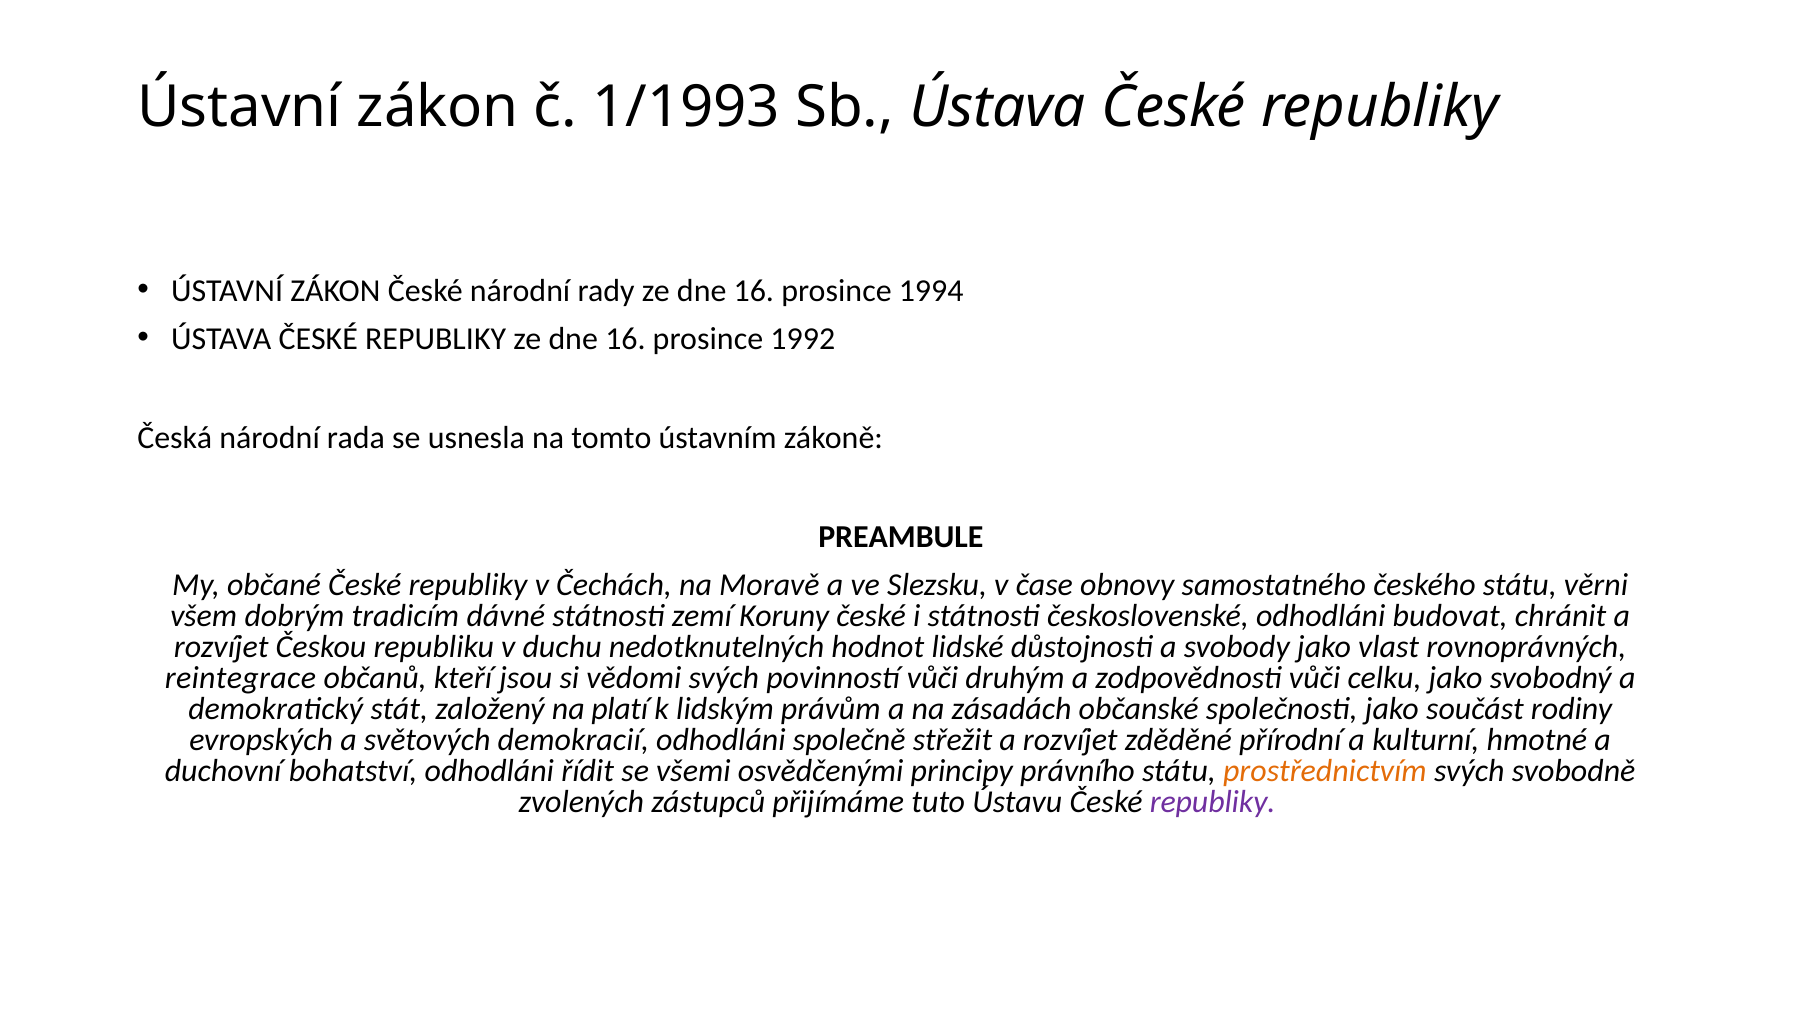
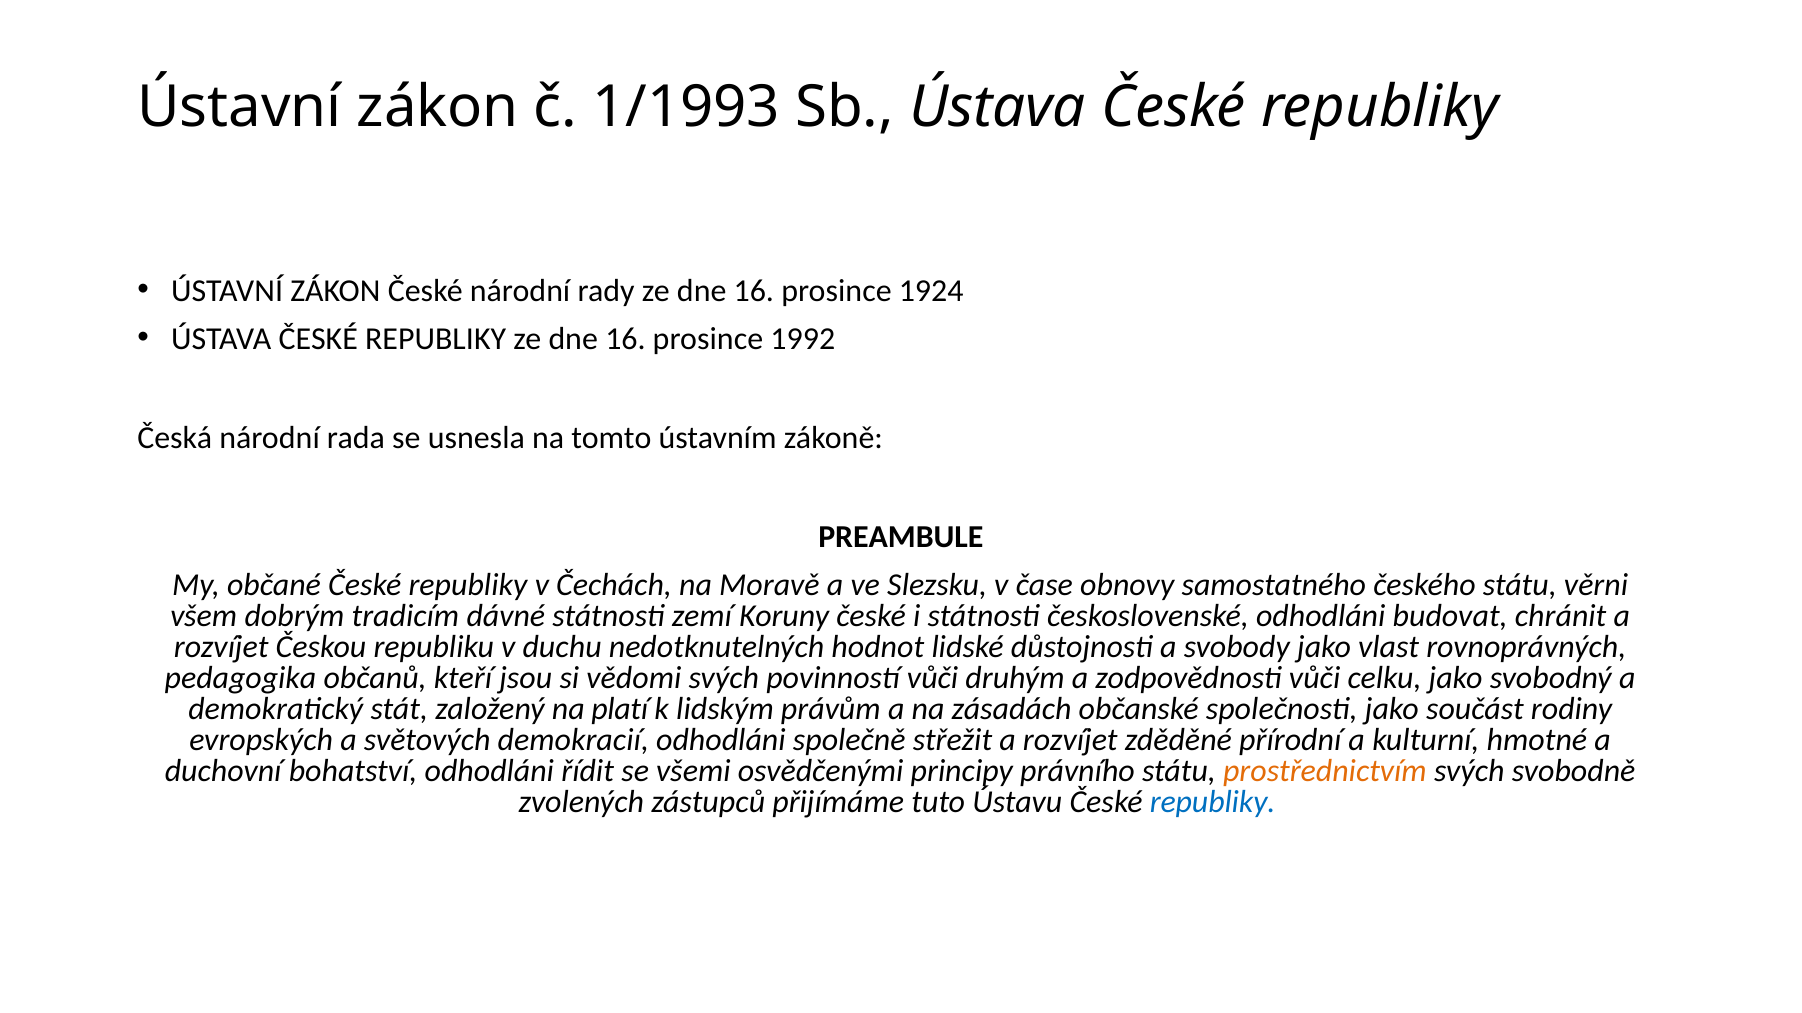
1994: 1994 -> 1924 (931, 291)
reintegrace: reintegrace -> pedagogika (241, 678)
republiky colour: purple -> blue (1213, 802)
